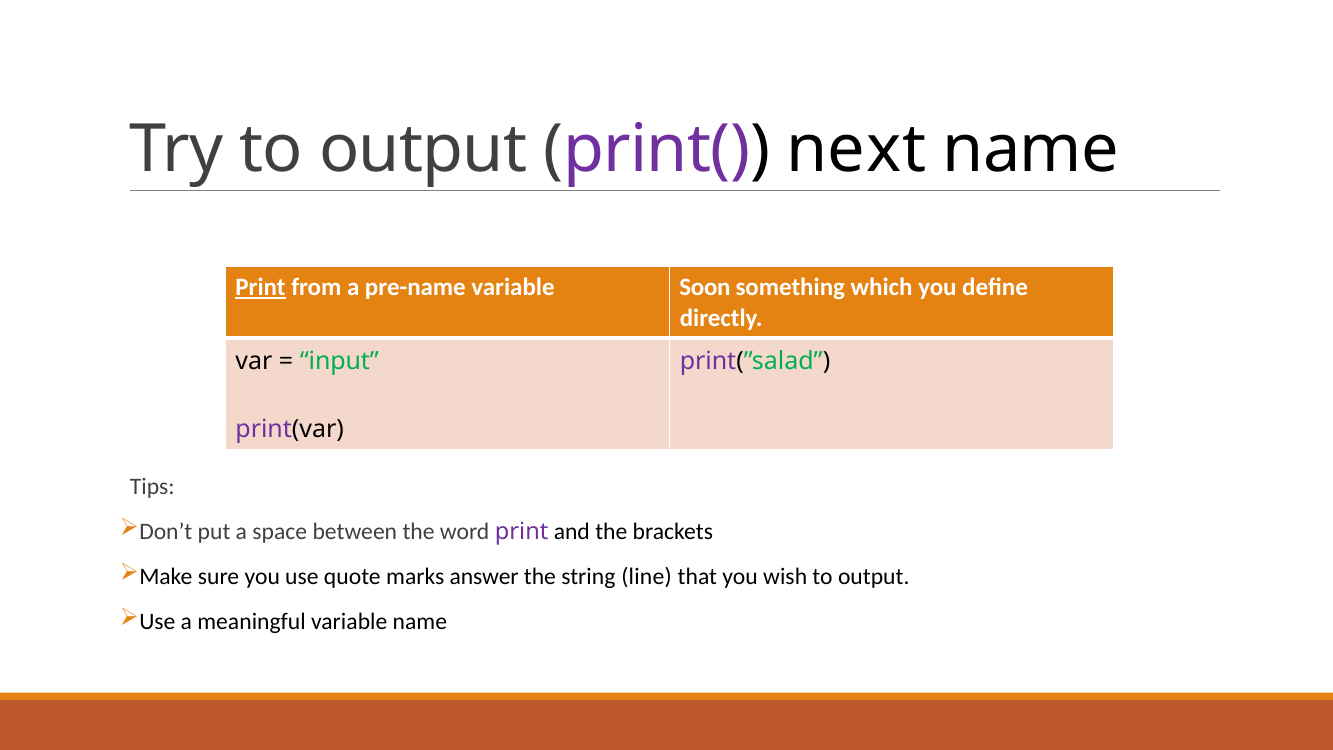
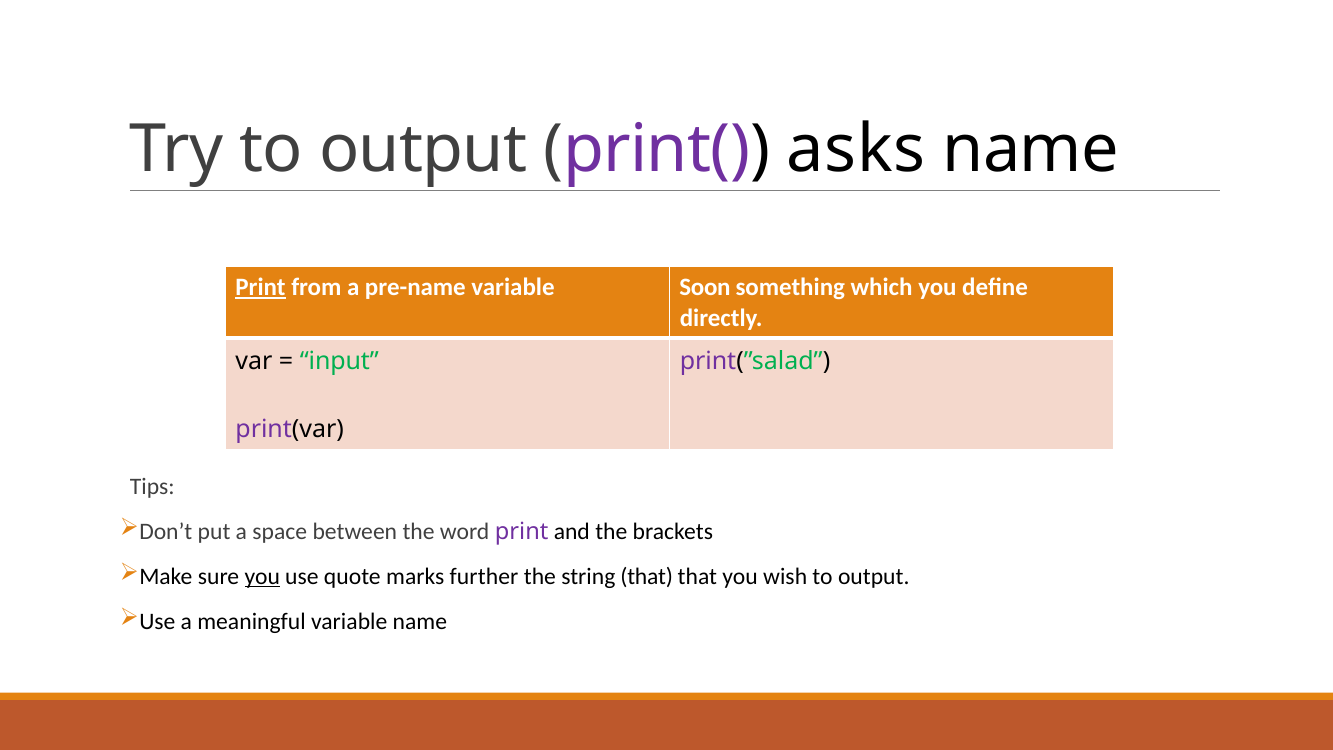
next: next -> asks (856, 149)
you underline: none -> present (262, 576)
answer: answer -> further (484, 576)
string line: line -> that (647, 576)
